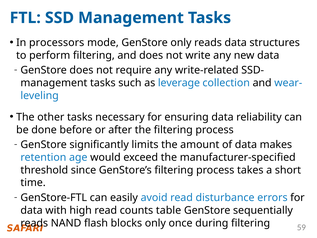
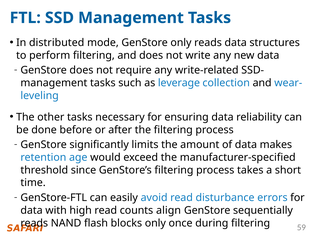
processors: processors -> distributed (57, 43)
table: table -> align (169, 210)
